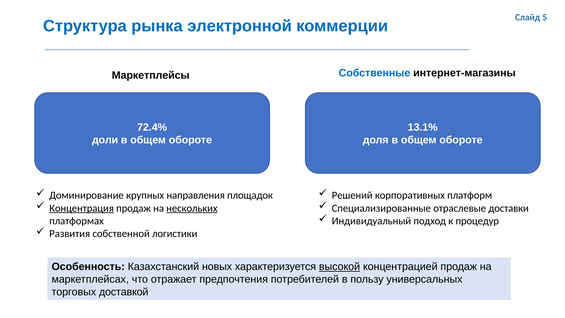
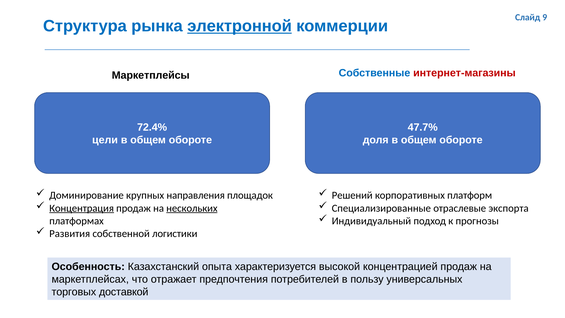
5: 5 -> 9 (545, 17)
электронной underline: none -> present (240, 26)
интернет-магазины colour: black -> red (464, 73)
13.1%: 13.1% -> 47.7% (423, 127)
доли: доли -> цели (105, 140)
доставки: доставки -> экспорта (509, 208)
процедур: процедур -> прогнозы (477, 221)
новых: новых -> опыта (217, 267)
высокой underline: present -> none (340, 267)
